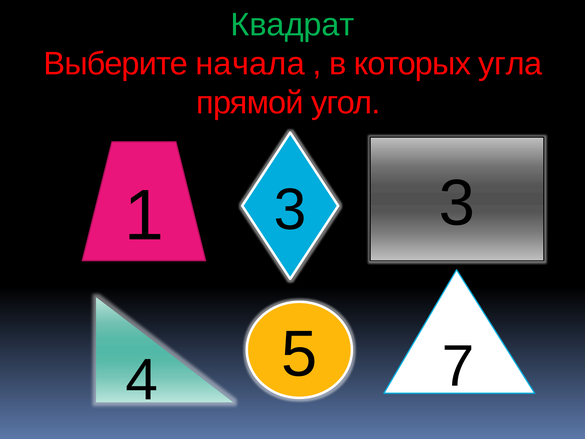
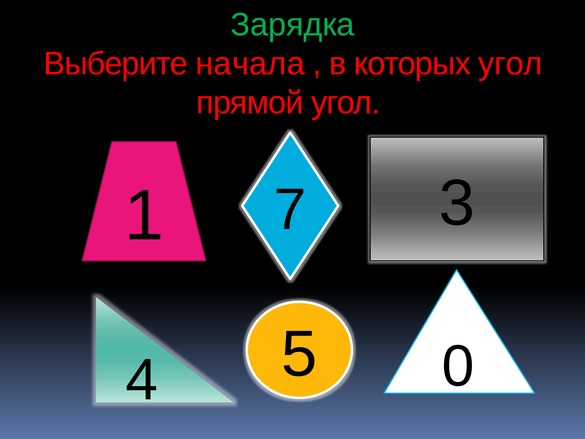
Квадрат: Квадрат -> Зарядка (293, 25)
которых угла: угла -> угол (510, 64)
1 3: 3 -> 7 (290, 210)
7: 7 -> 0 (458, 366)
